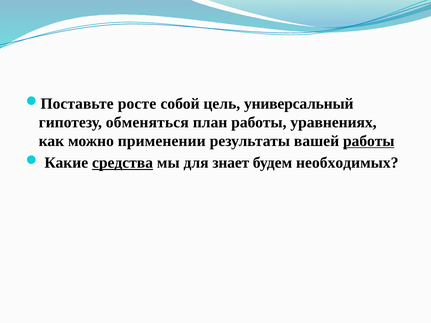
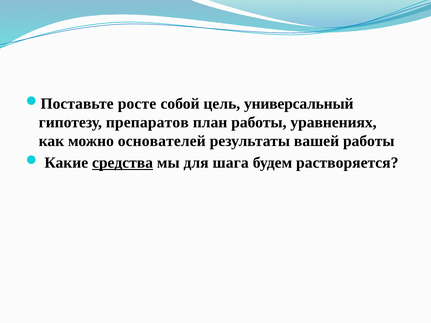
обменяться: обменяться -> препаратов (147, 122)
применении: применении -> основателей (162, 141)
работы underline: present -> none (369, 141)
знает: знает -> шага (231, 163)
необходимых: необходимых -> растворяется (347, 163)
